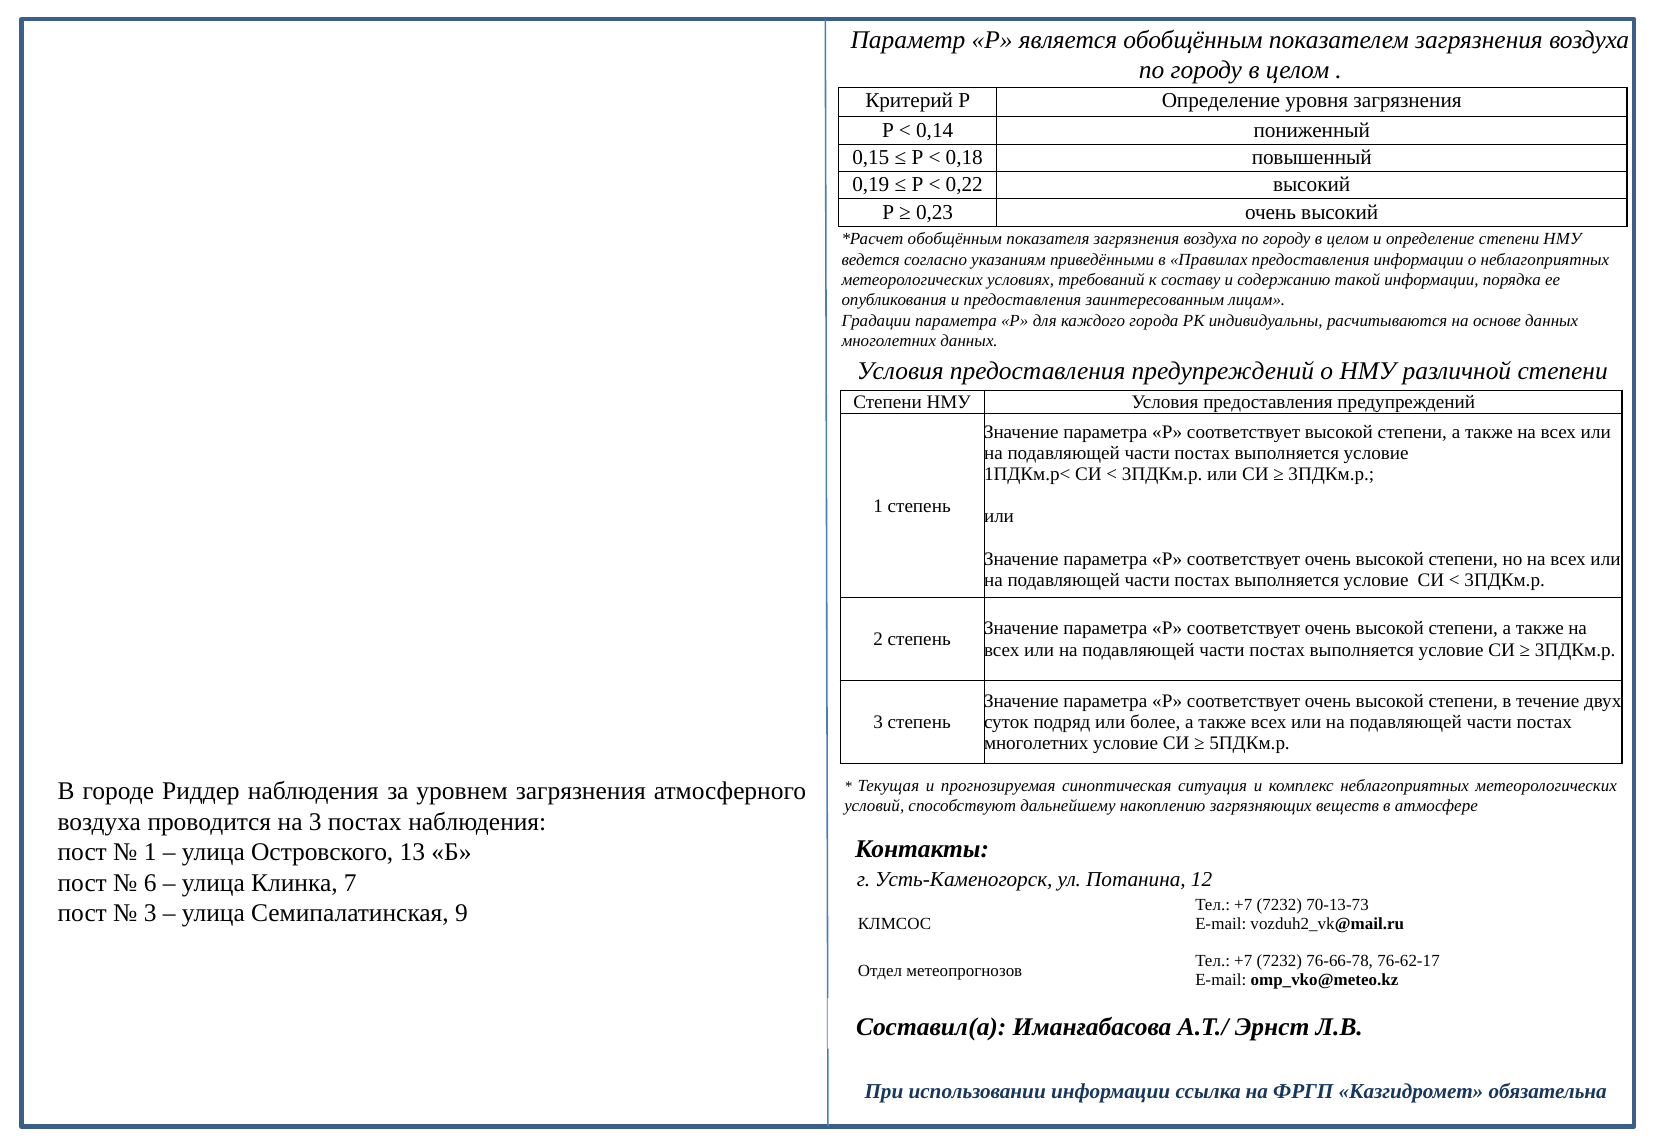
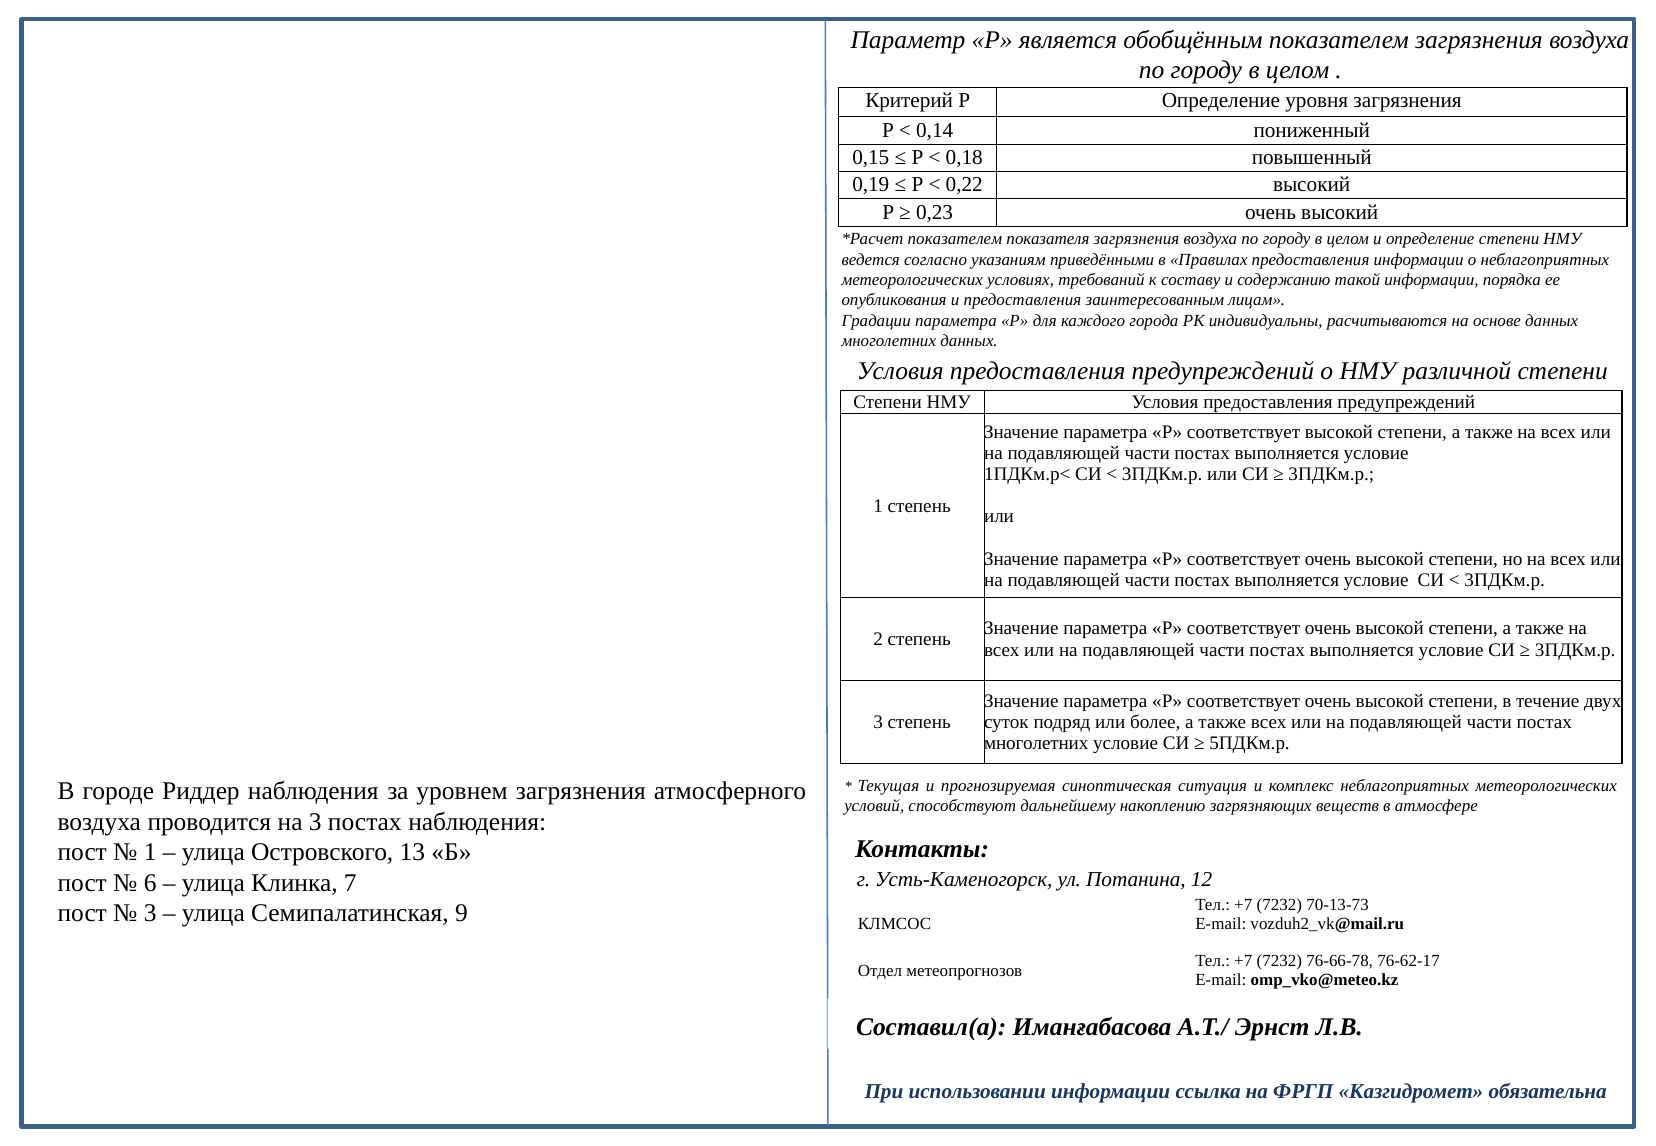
обобщённым: обобщённым -> показателем (955, 239)
